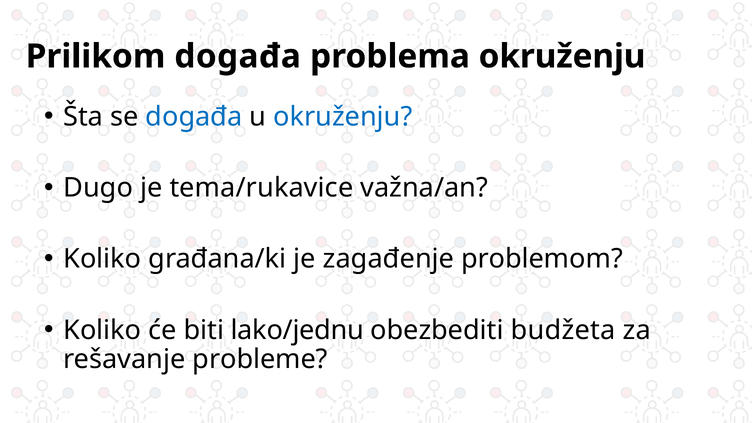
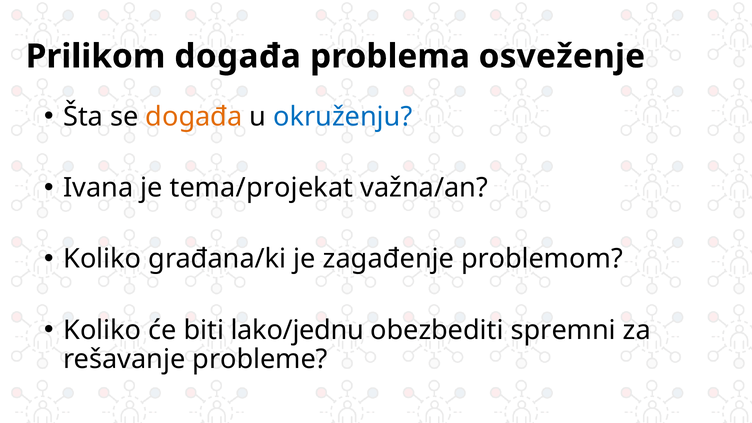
problema okruženju: okruženju -> osveženje (562, 56)
događa colour: blue -> orange (194, 117)
Dugo: Dugo -> Ivana (98, 188)
tema/rukavice: tema/rukavice -> tema/projekat (261, 188)
budžeta: budžeta -> spremni (563, 330)
